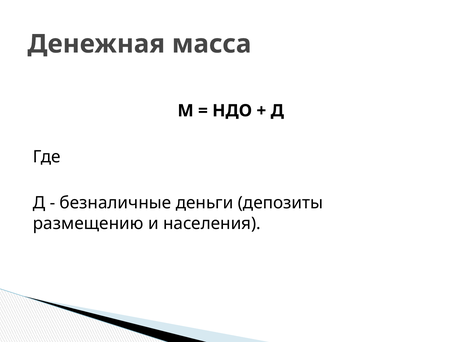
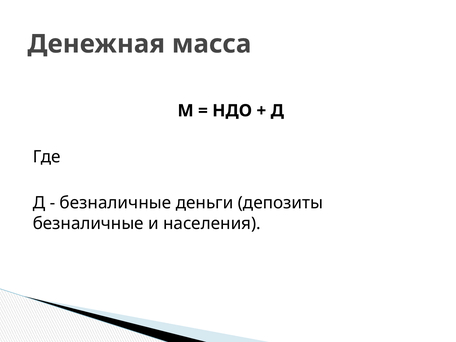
размещению: размещению -> безналичные (88, 224)
